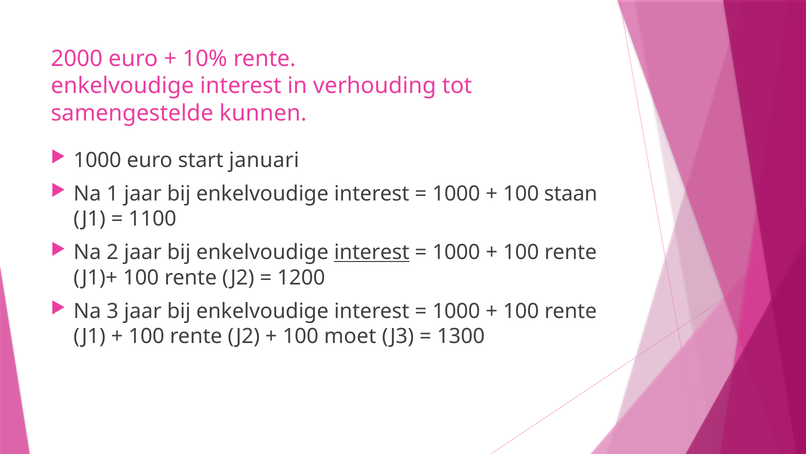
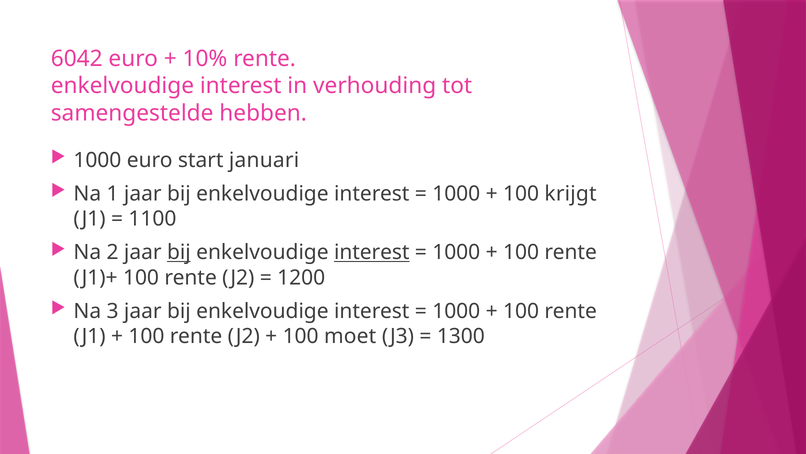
2000: 2000 -> 6042 (77, 59)
kunnen: kunnen -> hebben (263, 113)
staan: staan -> krijgt (571, 193)
bij underline: none -> present (179, 252)
